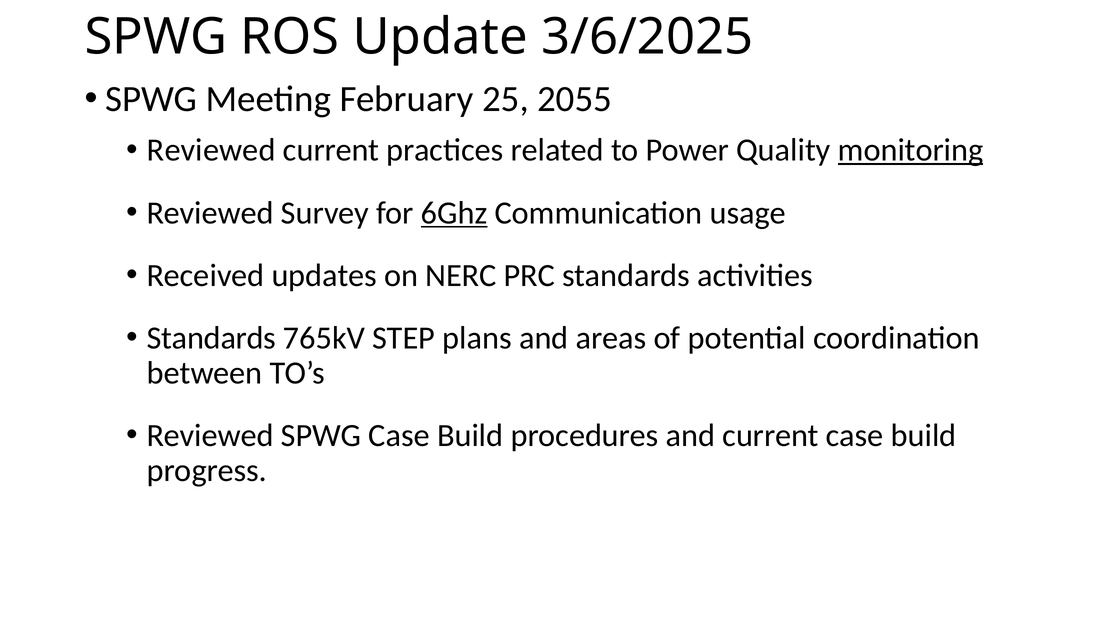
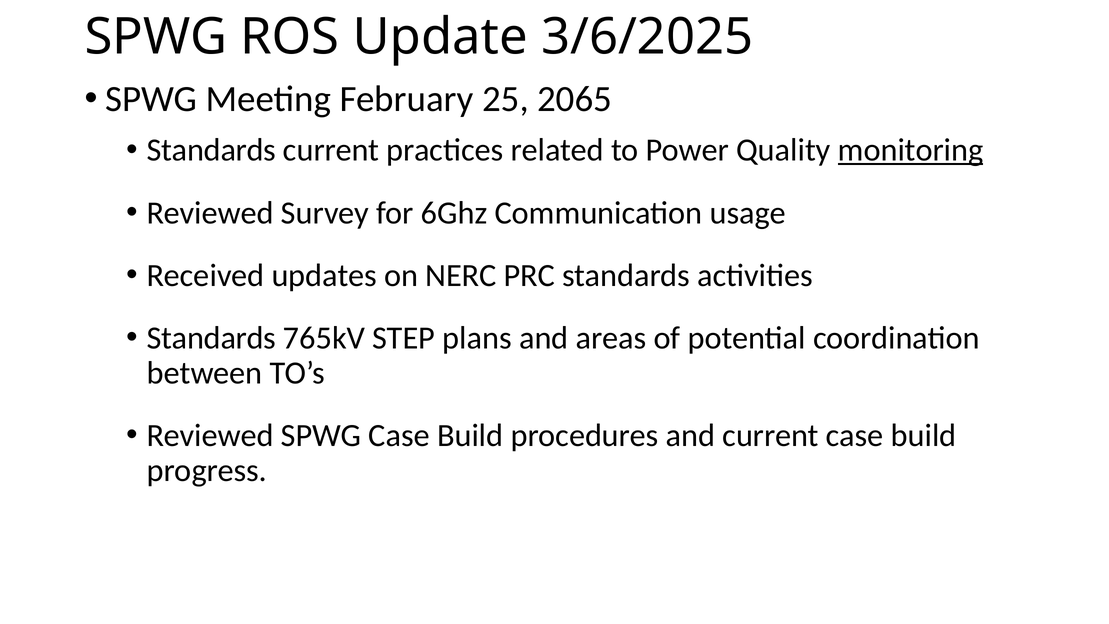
2055: 2055 -> 2065 (575, 99)
Reviewed: Reviewed -> Standards (211, 150)
6Ghz underline: present -> none (454, 213)
